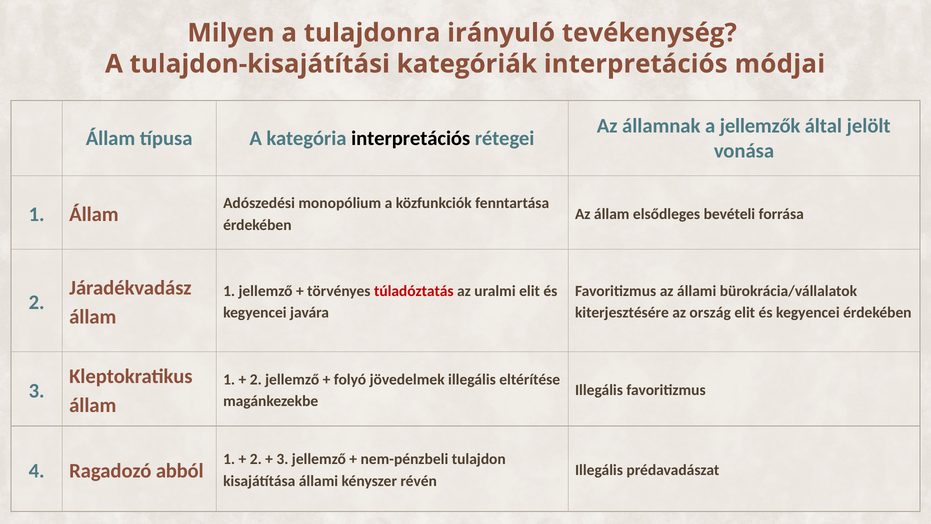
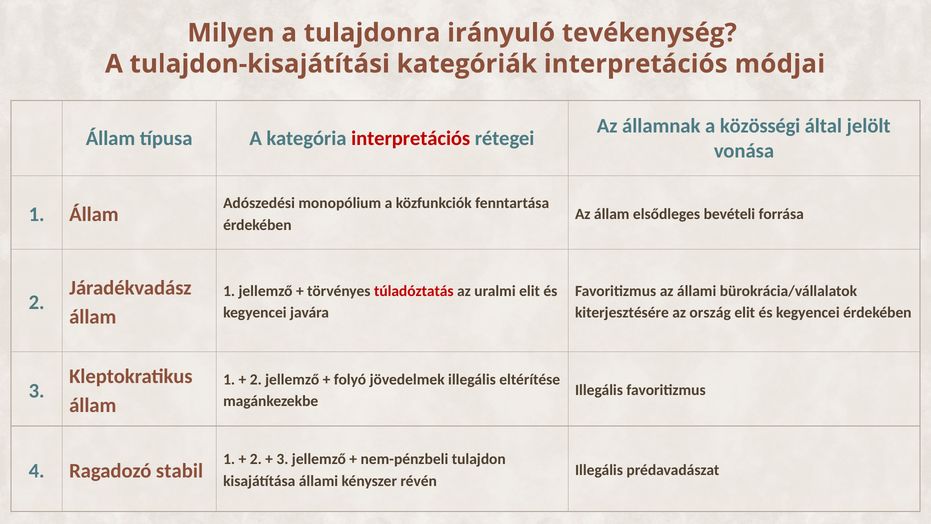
jellemzők: jellemzők -> közösségi (760, 126)
interpretációs colour: black -> red (411, 138)
abból: abból -> stabil (180, 471)
